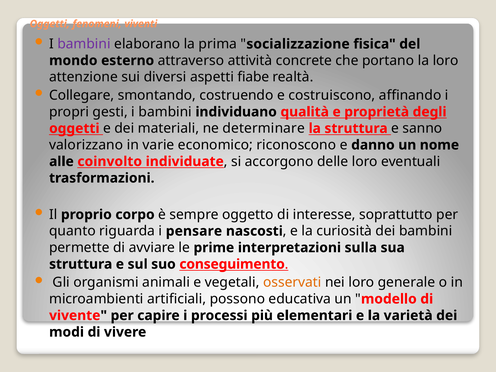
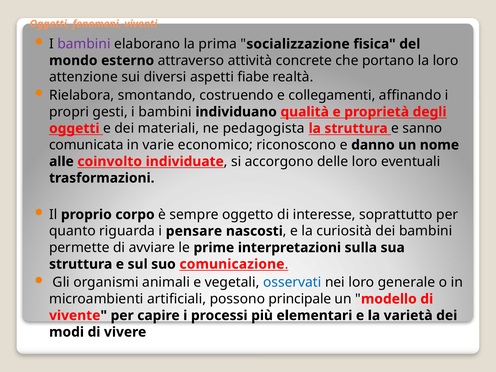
Collegare: Collegare -> Rielabora (82, 95)
costruiscono: costruiscono -> collegamenti (332, 95)
determinare: determinare -> pedagogista (264, 128)
valorizzano: valorizzano -> comunicata (86, 145)
conseguimento: conseguimento -> comunicazione (232, 264)
osservati colour: orange -> blue (292, 282)
educativa: educativa -> principale (300, 299)
